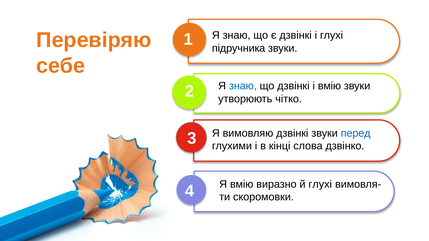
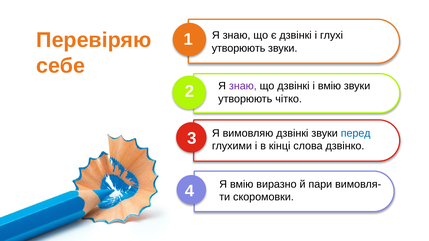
підручника: підручника -> утворюють (239, 48)
знаю colour: blue -> purple (243, 86)
й глухі: глухі -> пари (320, 185)
